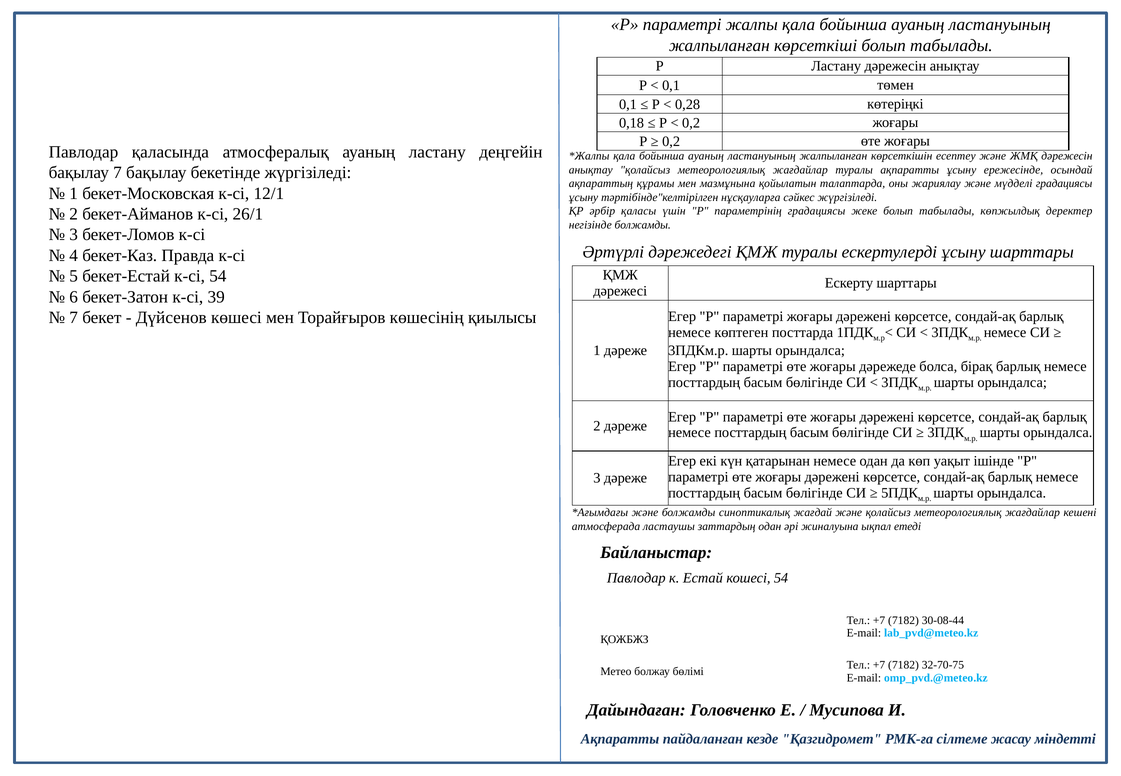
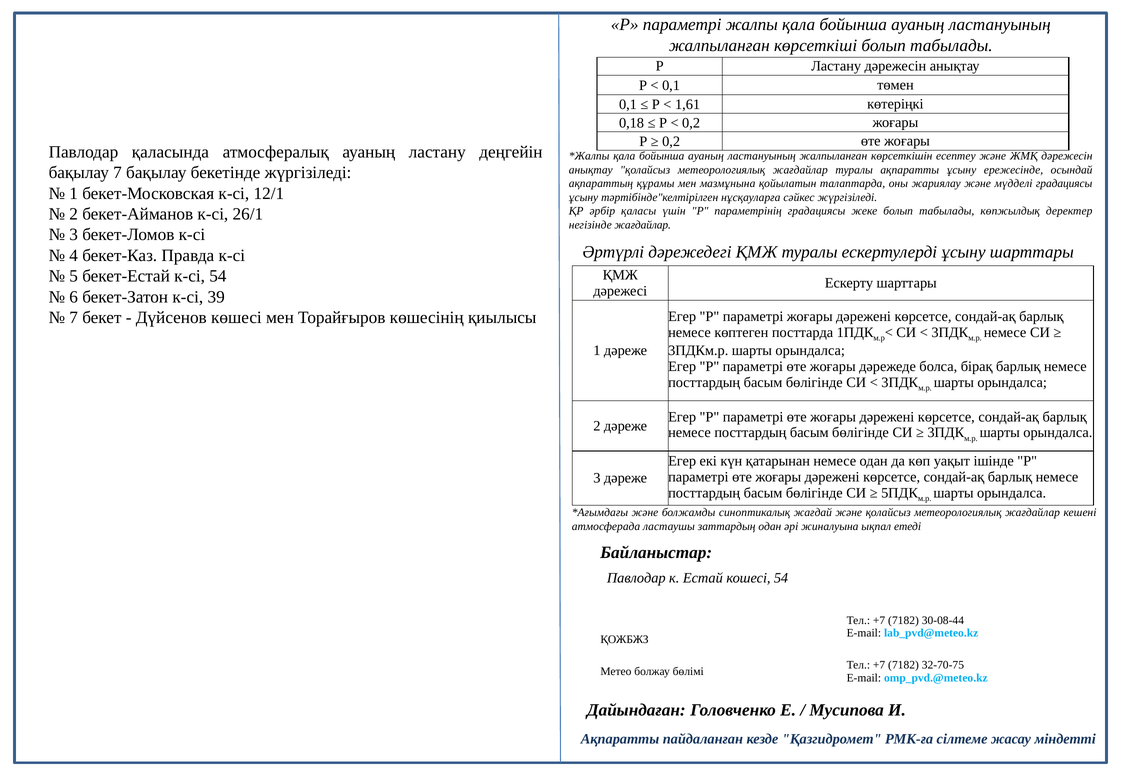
0,28: 0,28 -> 1,61 (688, 105)
негізінде болжамды: болжамды -> жағдайлар (643, 225)
